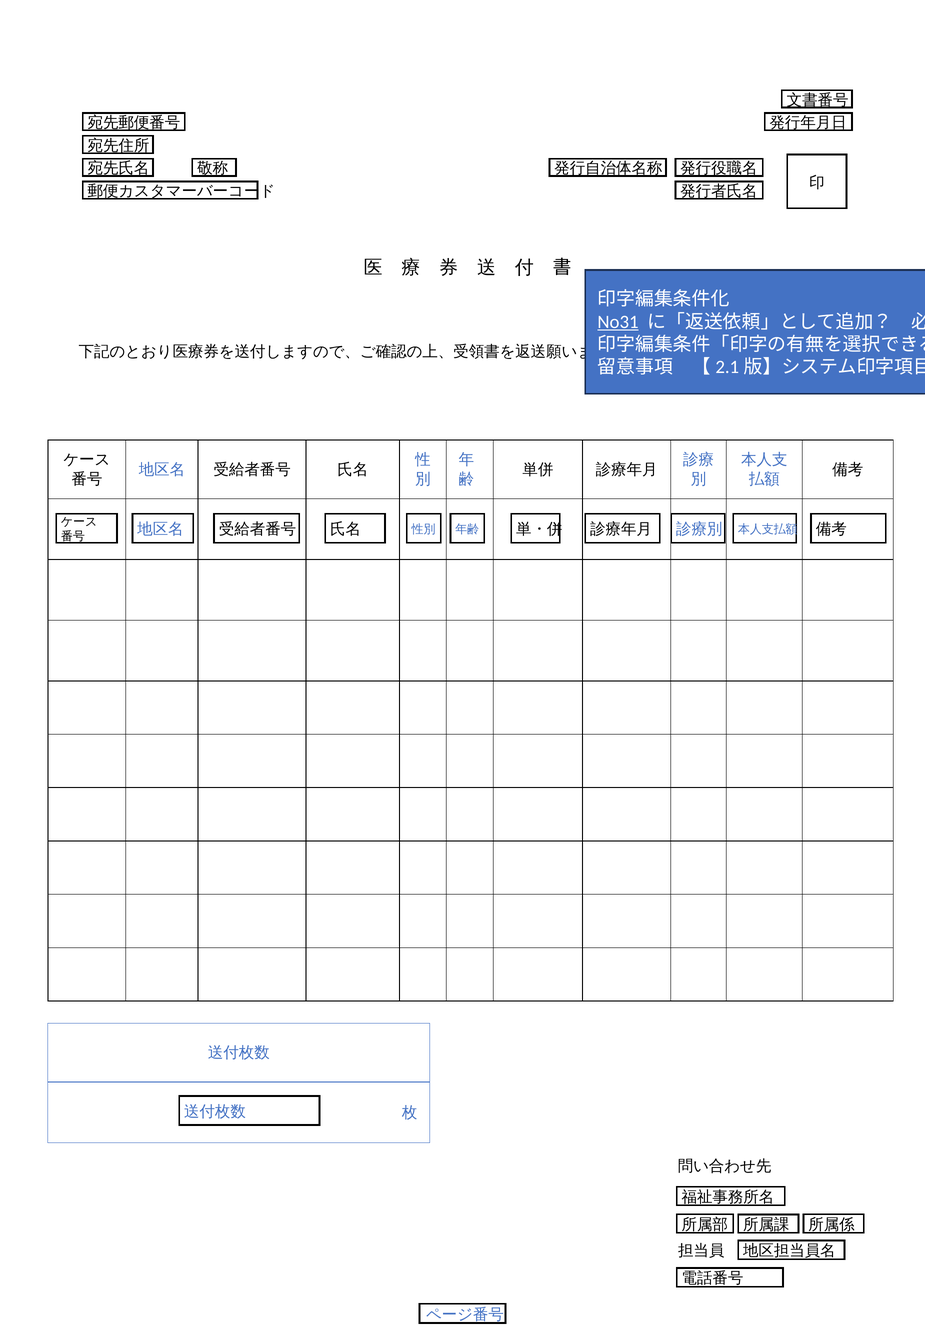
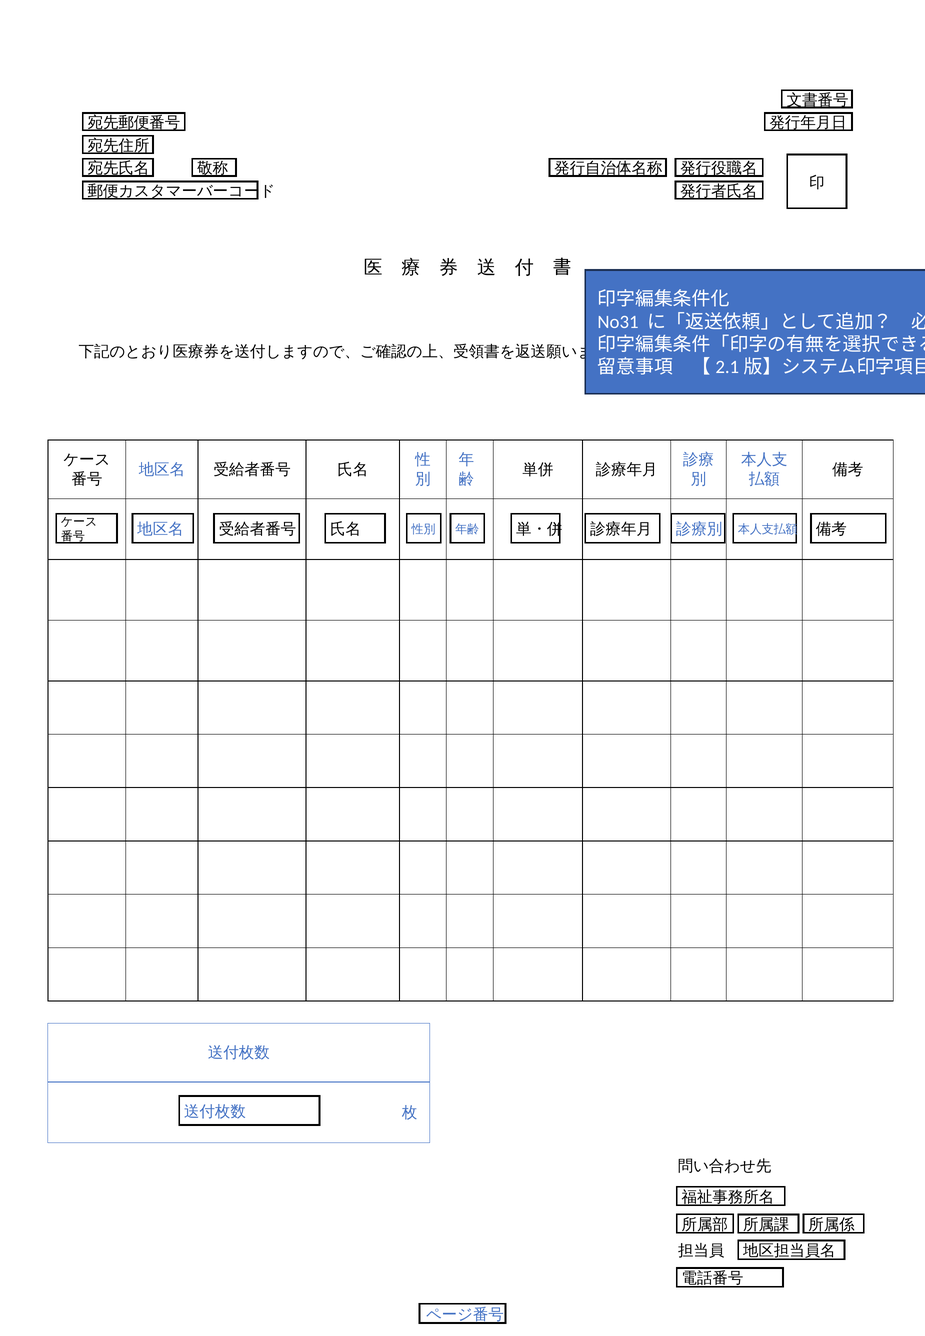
No31 underline: present -> none (618, 322)
